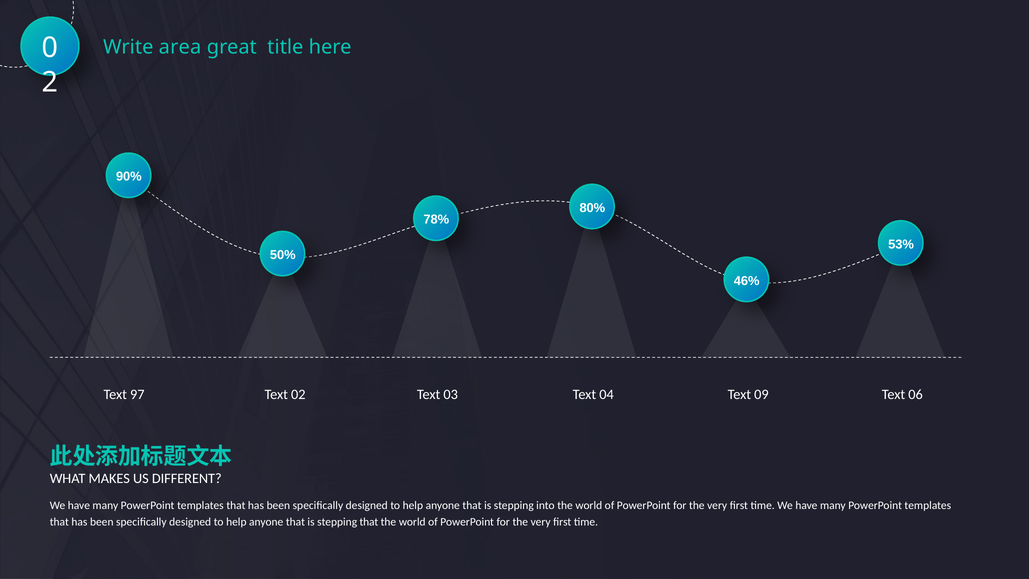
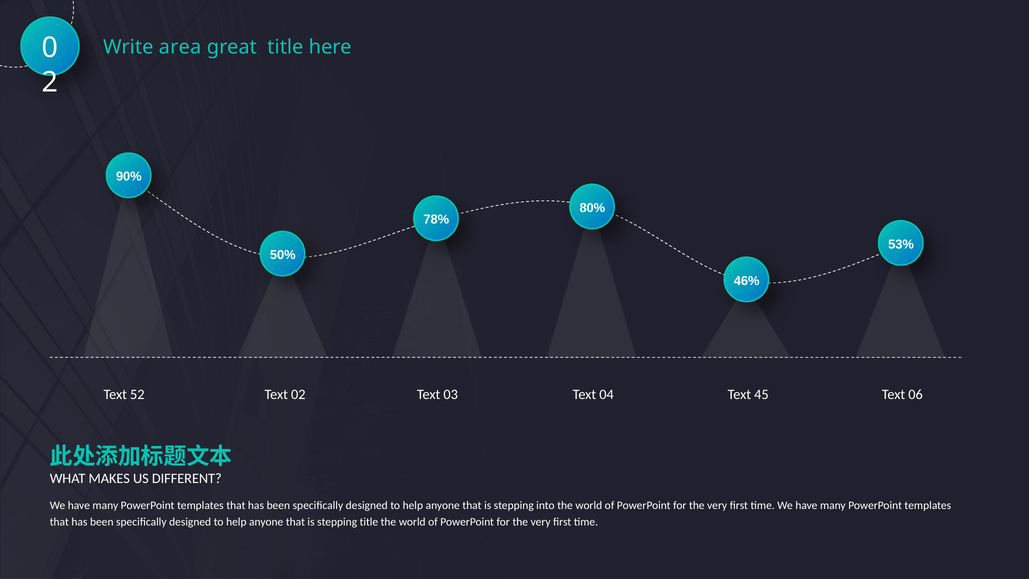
97: 97 -> 52 (137, 394)
09: 09 -> 45 (761, 394)
stepping that: that -> title (369, 522)
